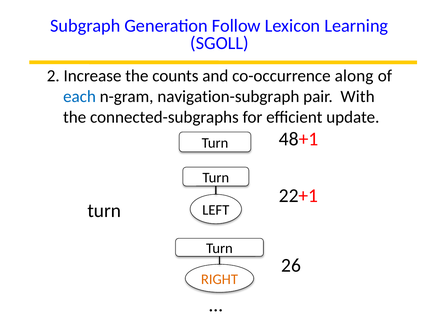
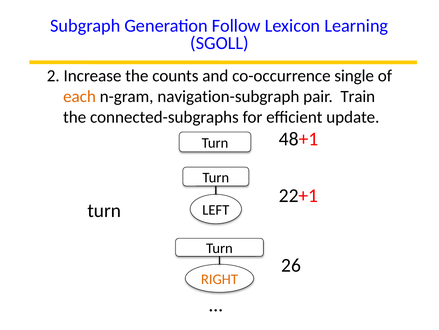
along: along -> single (354, 76)
each colour: blue -> orange (79, 96)
With: With -> Train (358, 96)
